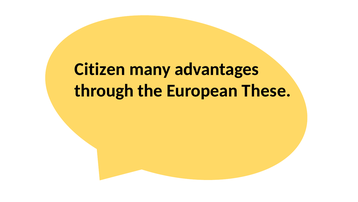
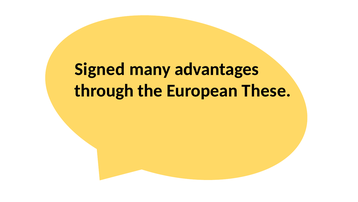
Citizen: Citizen -> Signed (100, 69)
